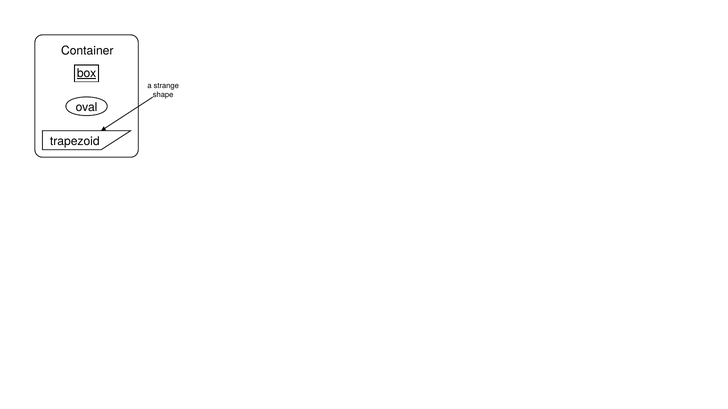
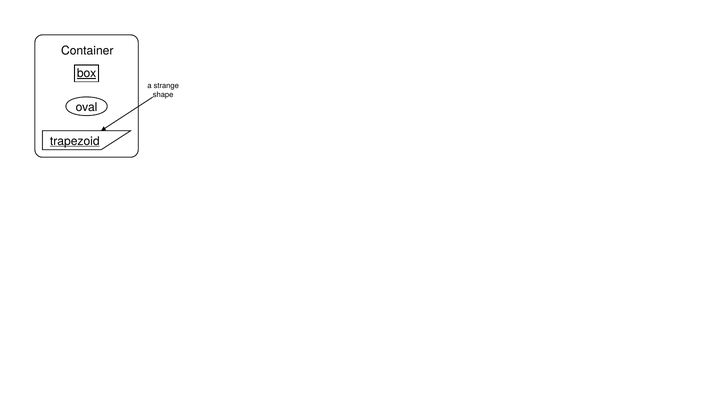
trapezoid underline: none -> present (75, 141)
